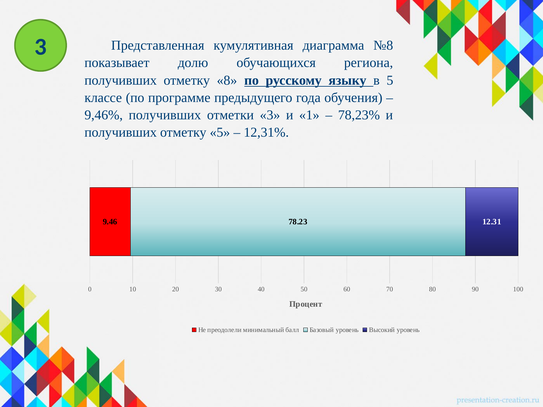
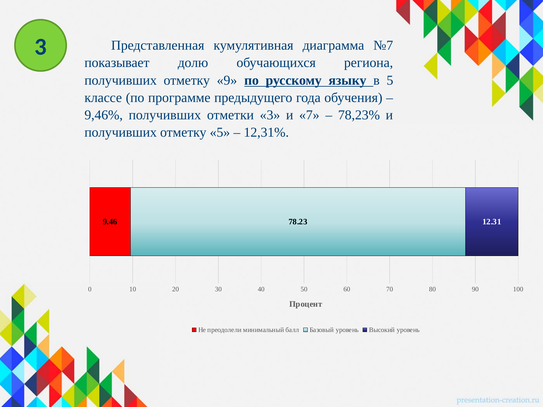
№8: №8 -> №7 (383, 45)
8: 8 -> 9 (227, 80)
1: 1 -> 7 (309, 115)
